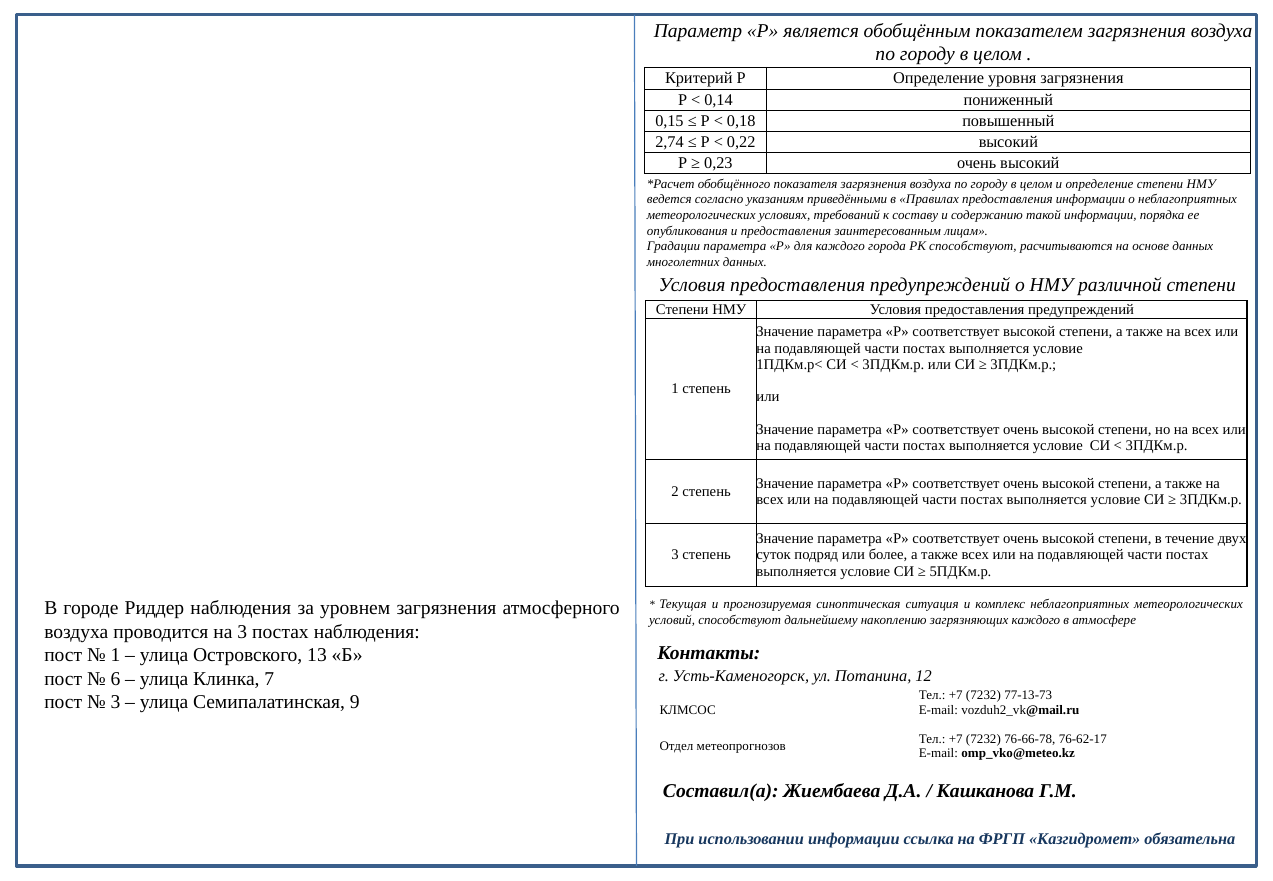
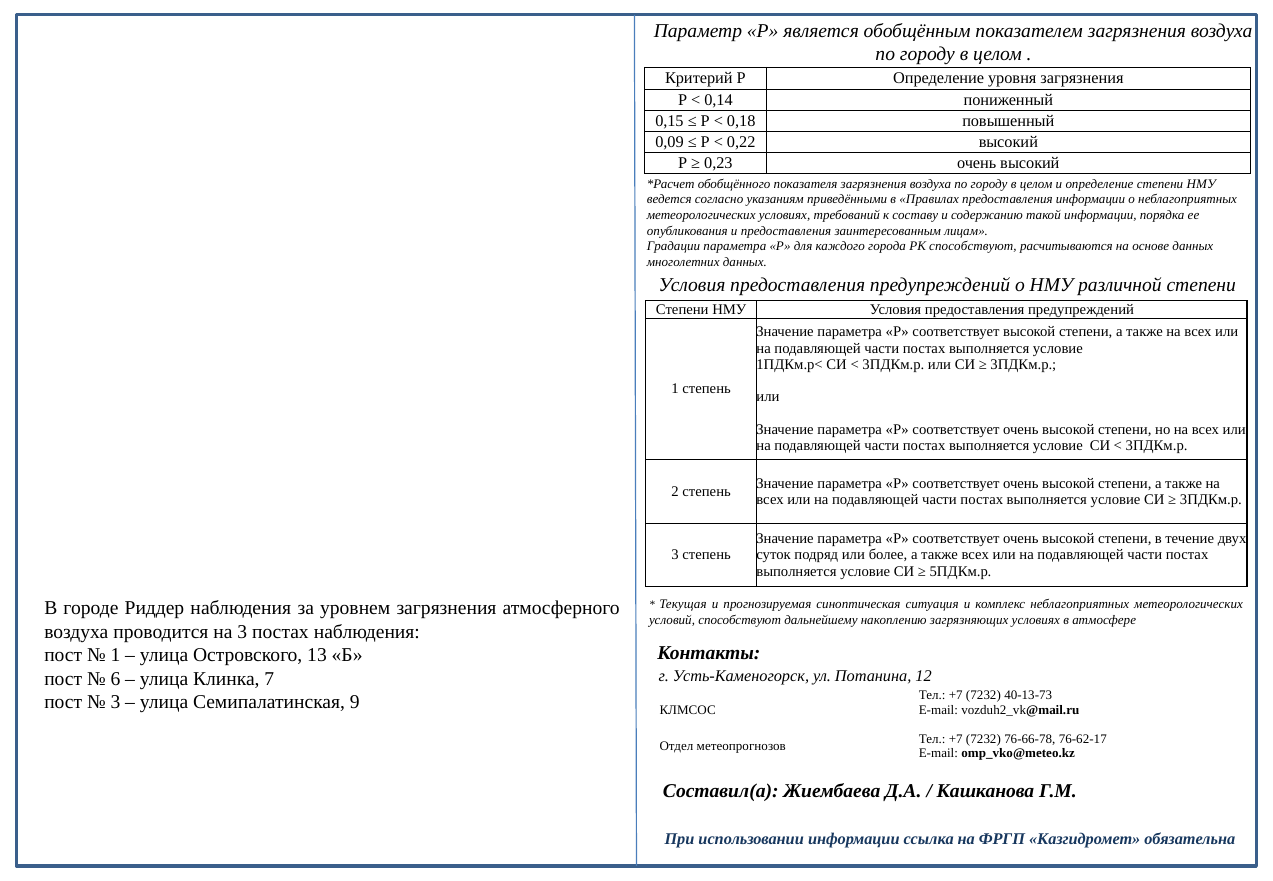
2,74: 2,74 -> 0,09 (670, 142)
загрязняющих каждого: каждого -> условиях (1036, 620)
77-13-73: 77-13-73 -> 40-13-73 (1028, 696)
